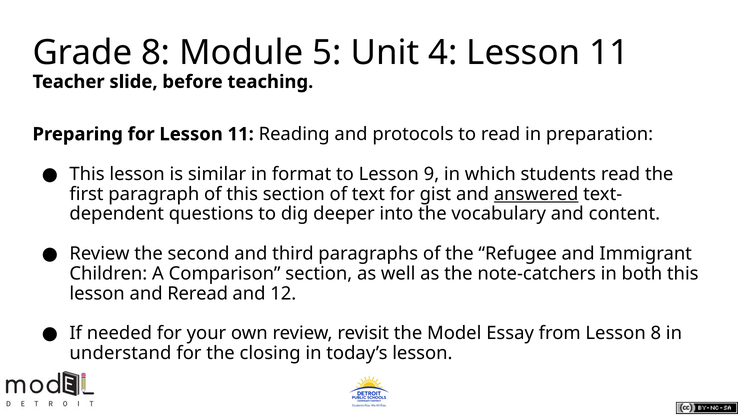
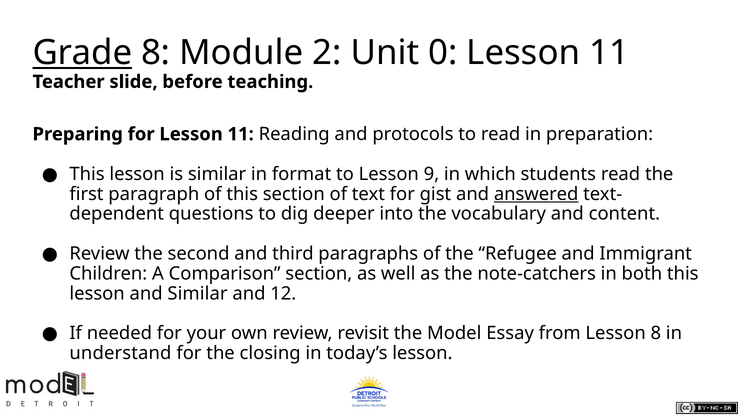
Grade underline: none -> present (82, 53)
5: 5 -> 2 (327, 53)
4: 4 -> 0 (443, 53)
and Reread: Reread -> Similar (198, 294)
